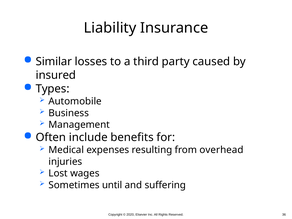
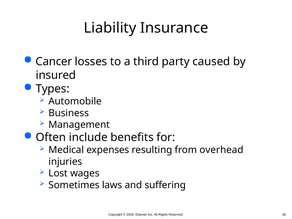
Similar: Similar -> Cancer (54, 61)
until: until -> laws (112, 185)
